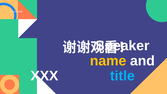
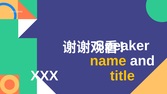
title colour: light blue -> yellow (122, 76)
